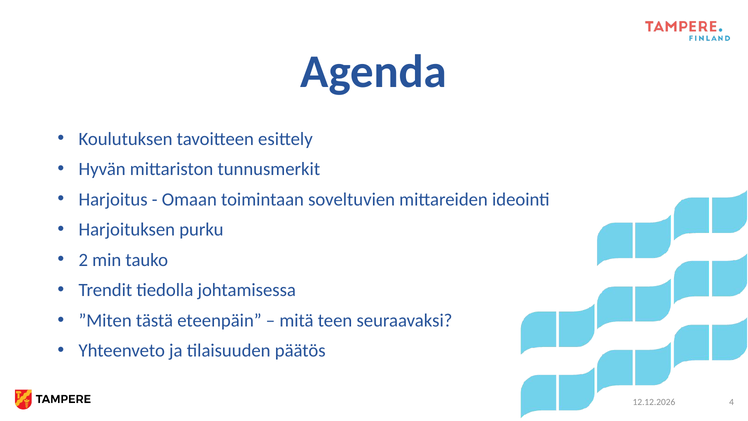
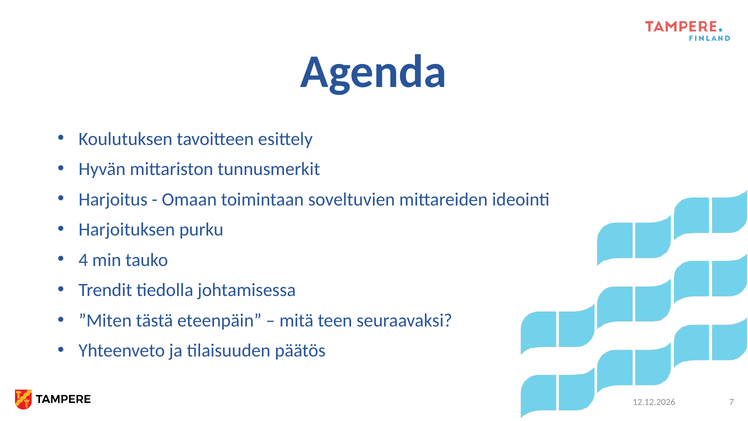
2: 2 -> 4 (83, 260)
4: 4 -> 7 (732, 402)
